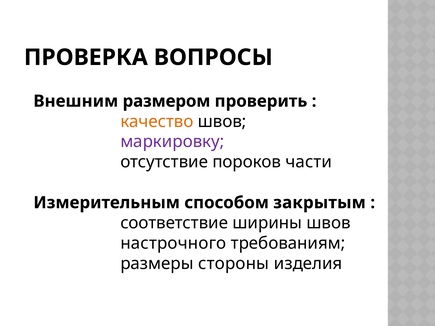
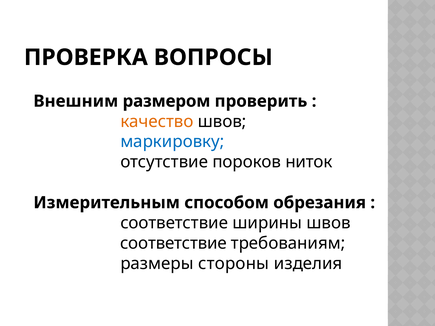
маркировку colour: purple -> blue (172, 142)
части: части -> ниток (309, 162)
закрытым: закрытым -> обрезания (320, 203)
настрочного: настрочного -> соответствие (174, 243)
